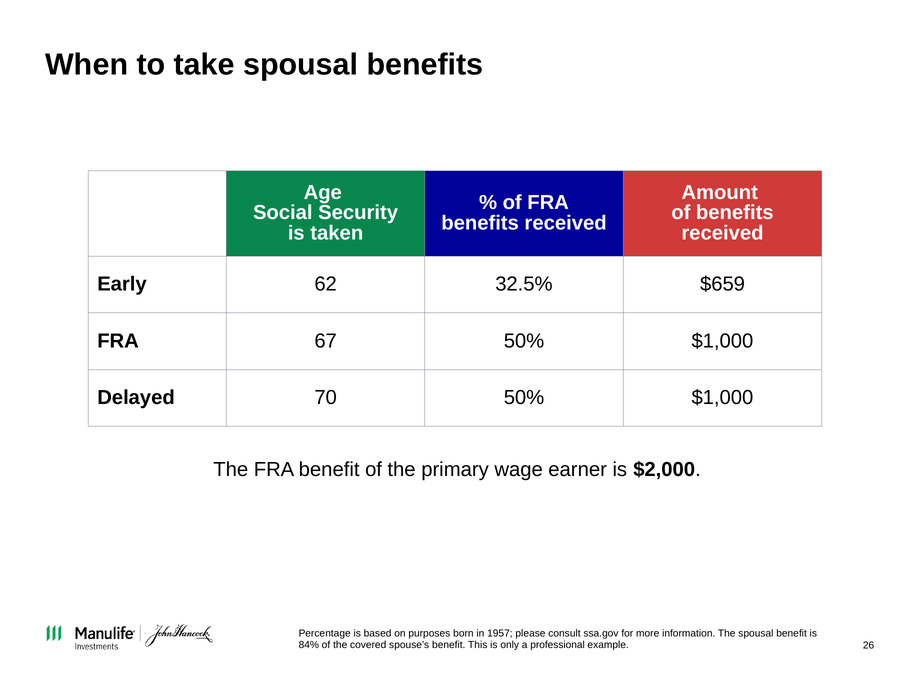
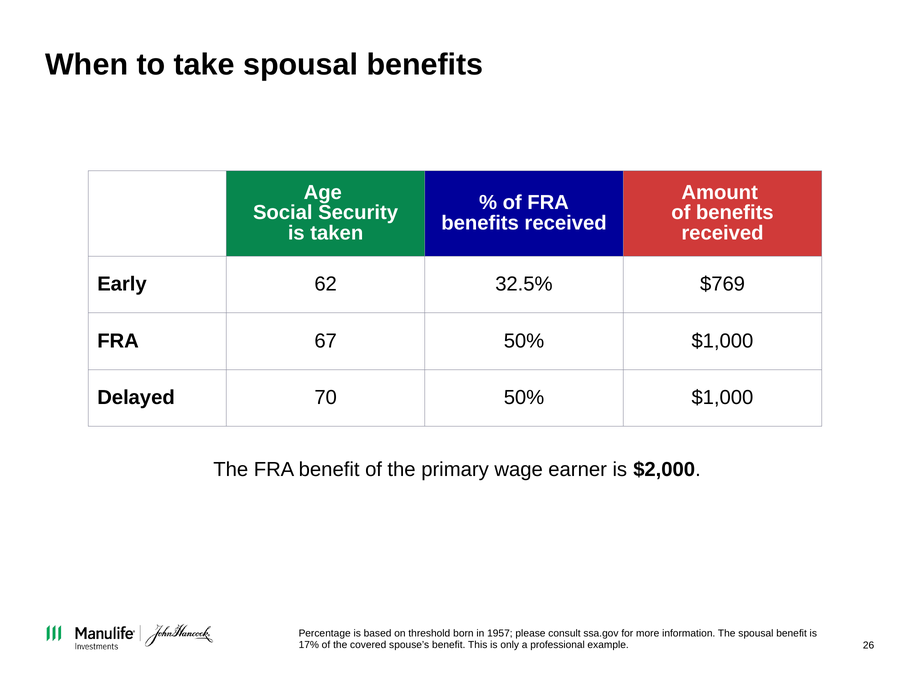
$659: $659 -> $769 (723, 284)
purposes: purposes -> threshold (429, 634)
84%: 84% -> 17% (309, 645)
